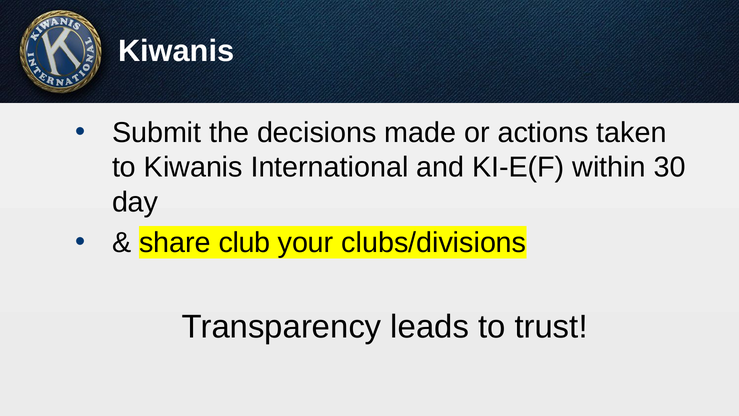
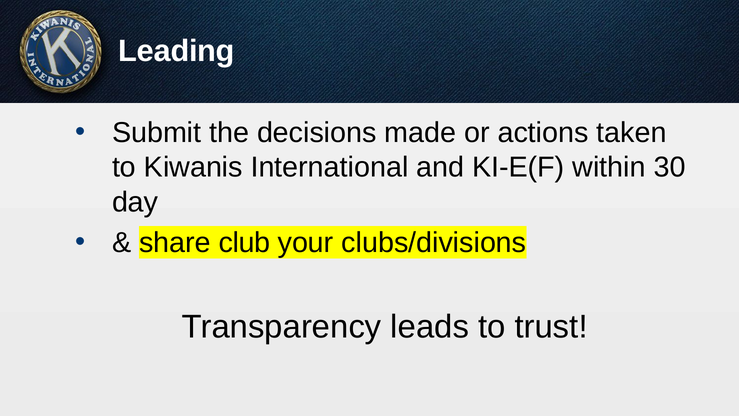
Kiwanis: Kiwanis -> Leading (176, 51)
